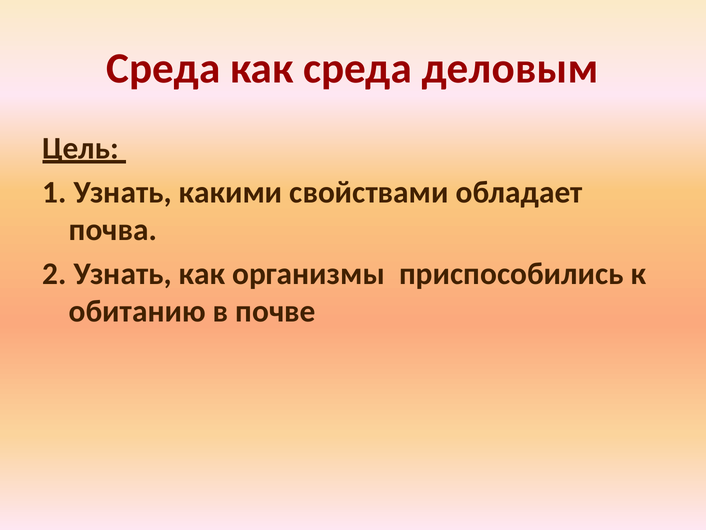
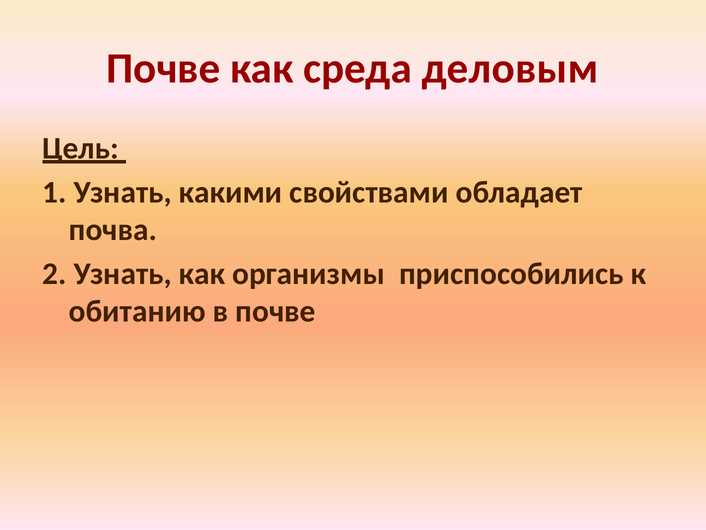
Среда: Среда -> Почве (163, 68)
